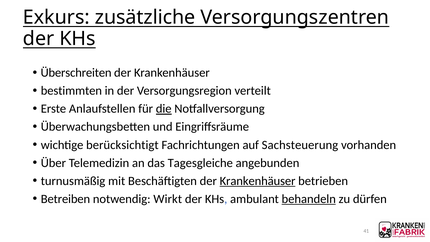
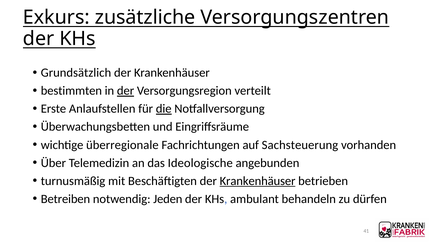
Überschreiten: Überschreiten -> Grundsätzlich (76, 73)
der underline: none -> present (126, 91)
berücksichtigt: berücksichtigt -> überregionale (122, 145)
Tagesgleiche: Tagesgleiche -> Ideologische (200, 163)
Wirkt: Wirkt -> Jeden (168, 199)
behandeln underline: present -> none (309, 199)
